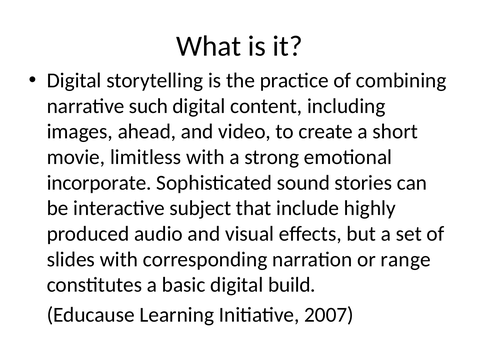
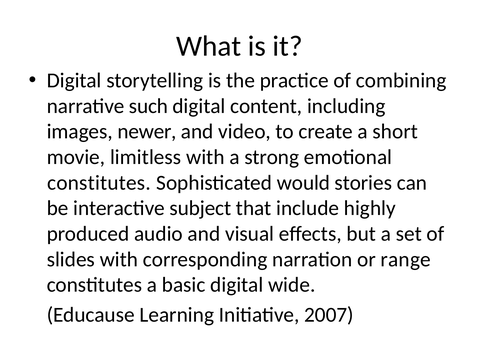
ahead: ahead -> newer (147, 132)
incorporate: incorporate -> constitutes (99, 183)
sound: sound -> would (303, 183)
build: build -> wide (292, 285)
